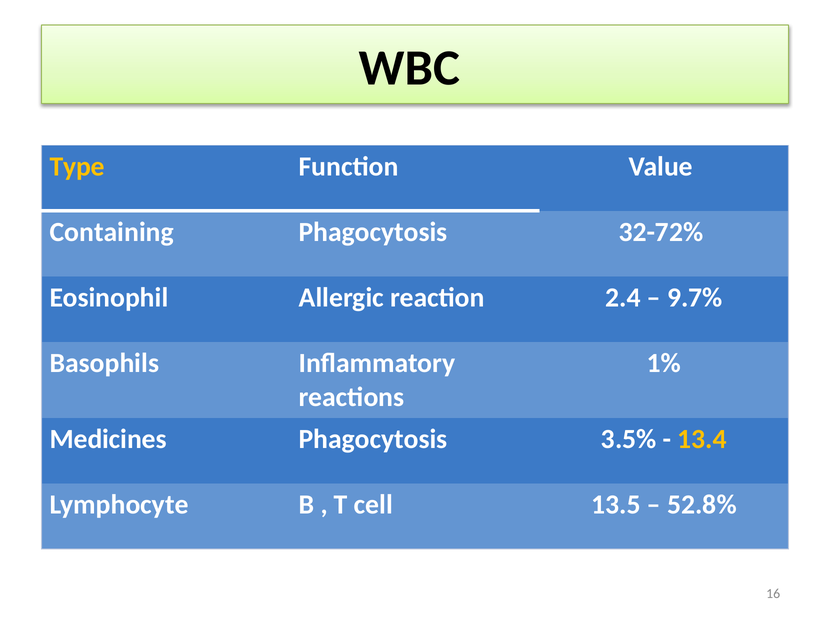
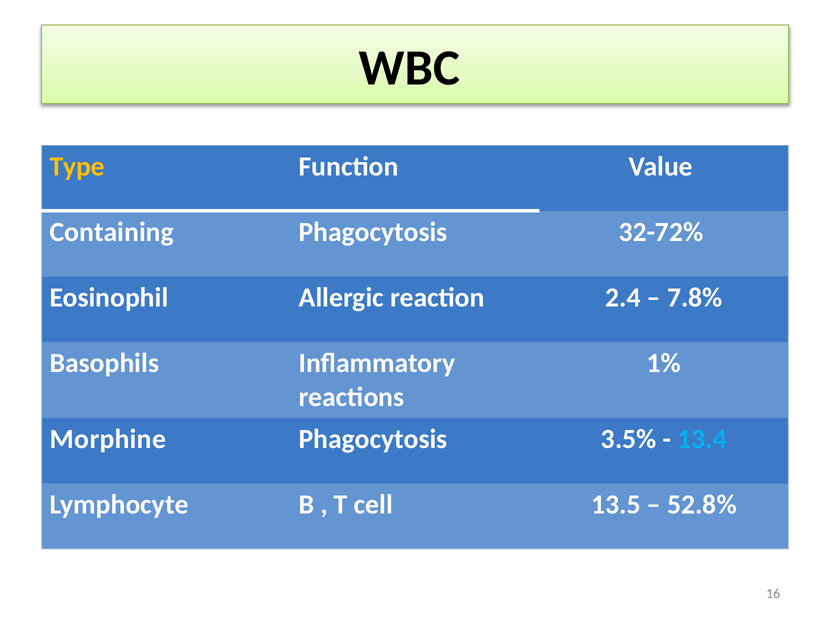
9.7%: 9.7% -> 7.8% (695, 298)
Medicines: Medicines -> Morphine (108, 439)
13.4 colour: yellow -> light blue (702, 439)
